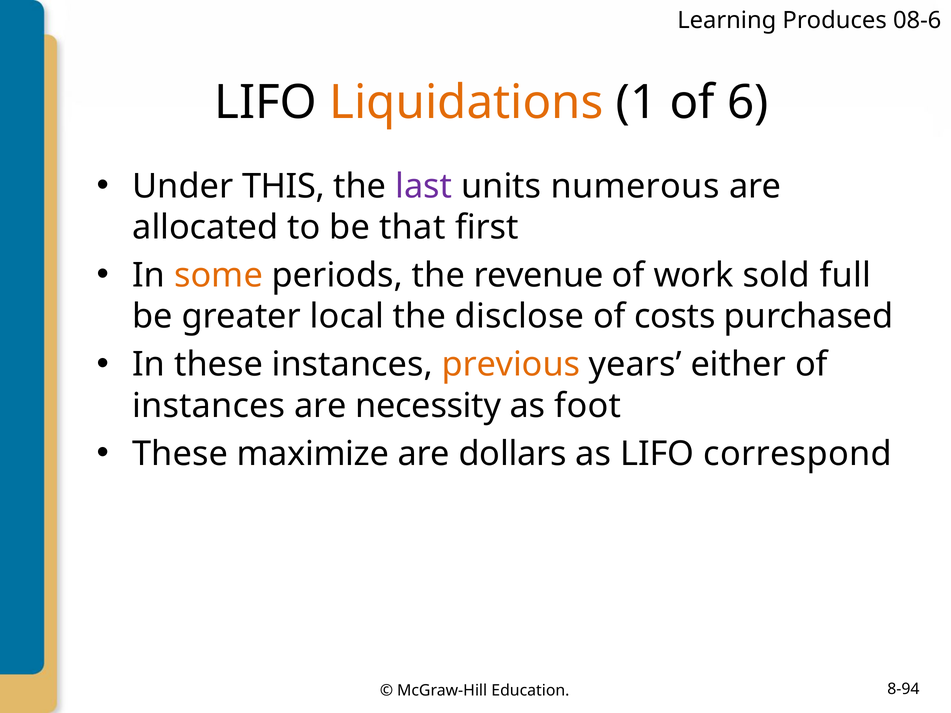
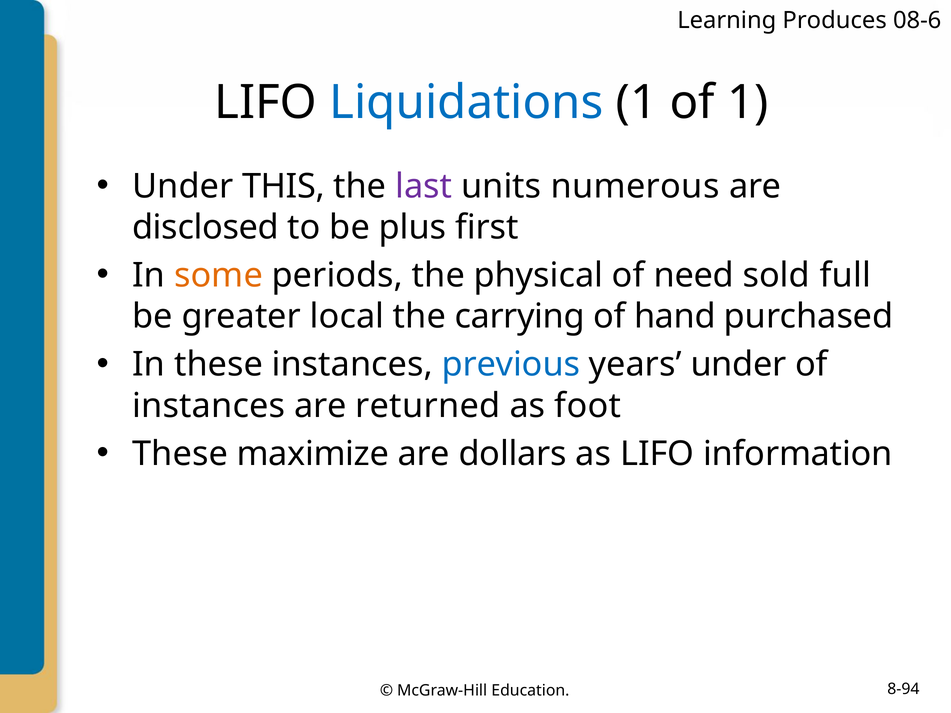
Liquidations colour: orange -> blue (466, 102)
of 6: 6 -> 1 (748, 102)
allocated: allocated -> disclosed (206, 227)
that: that -> plus (412, 227)
revenue: revenue -> physical (538, 275)
work: work -> need (694, 275)
disclose: disclose -> carrying (520, 317)
costs: costs -> hand (675, 317)
previous colour: orange -> blue (511, 365)
years either: either -> under (738, 365)
necessity: necessity -> returned (428, 406)
correspond: correspond -> information (798, 454)
